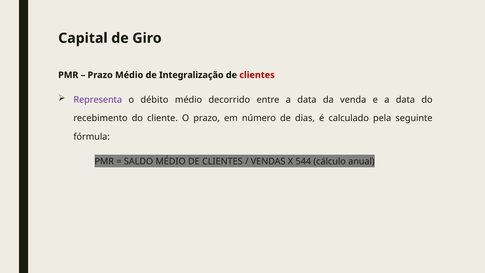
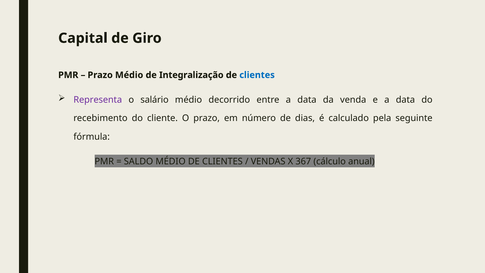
clientes colour: red -> blue (257, 75)
débito: débito -> salário (155, 100)
544: 544 -> 367 (303, 161)
